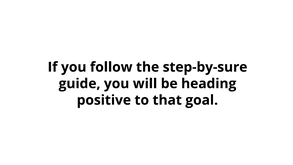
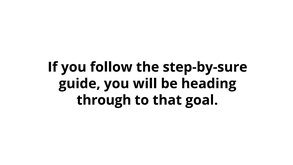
positive: positive -> through (104, 100)
